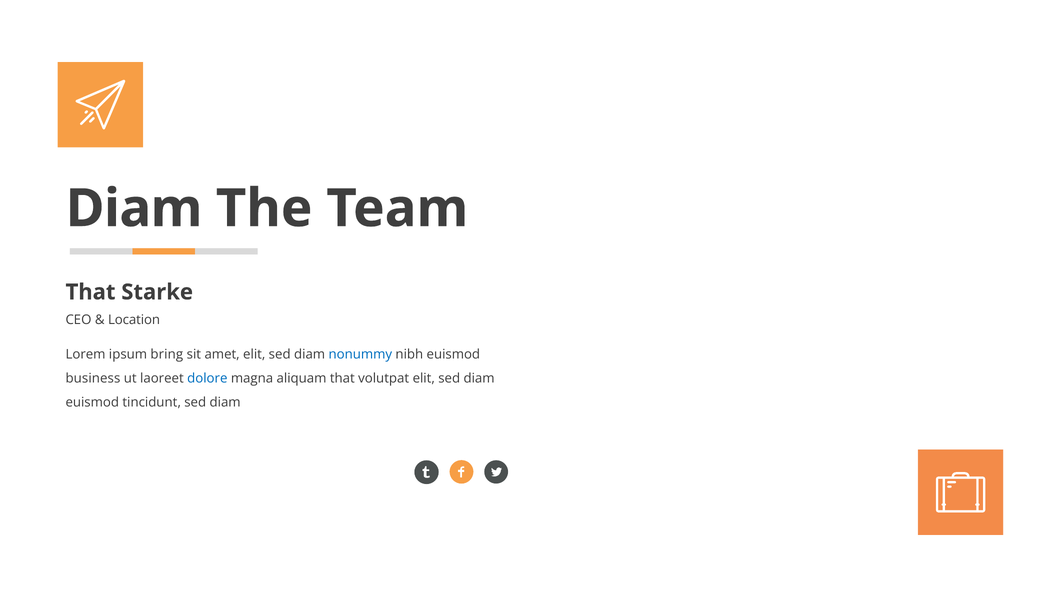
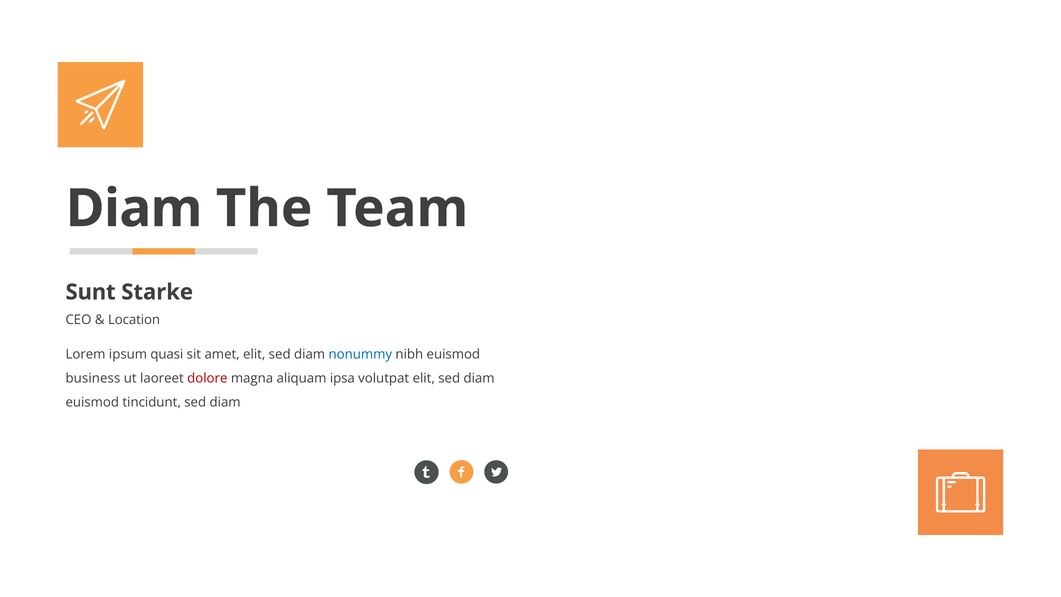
That: That -> Sunt (91, 292)
bring: bring -> quasi (167, 354)
dolore colour: blue -> red (207, 378)
aliquam that: that -> ipsa (342, 378)
